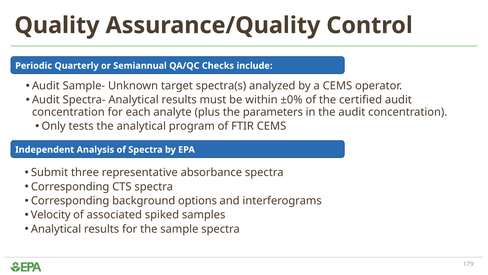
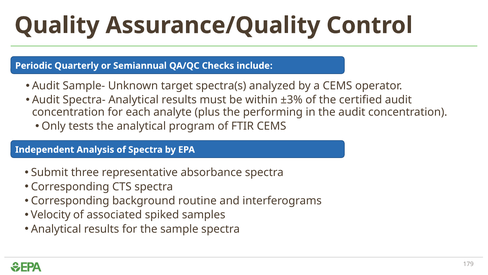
±0%: ±0% -> ±3% (292, 100)
parameters: parameters -> performing (273, 112)
options: options -> routine (197, 200)
